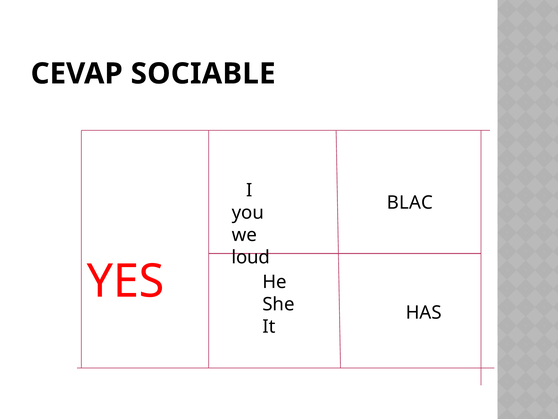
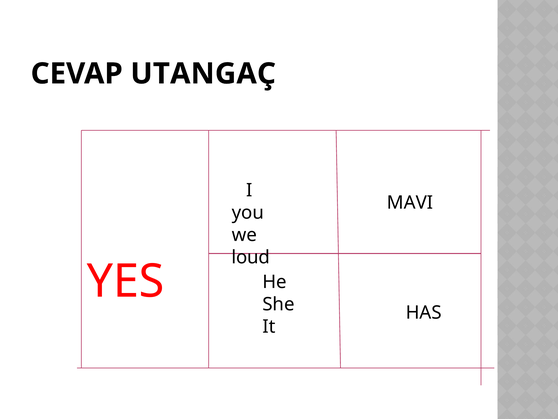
SOCIABLE: SOCIABLE -> UTANGAÇ (203, 74)
BLAC: BLAC -> MAVI (410, 202)
